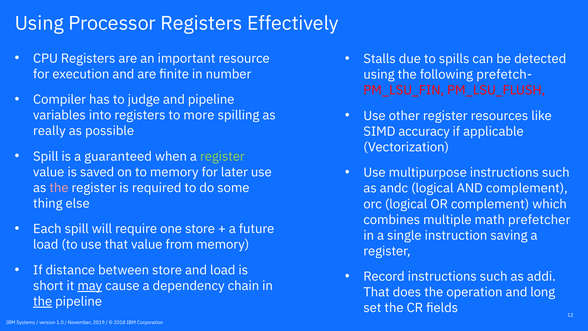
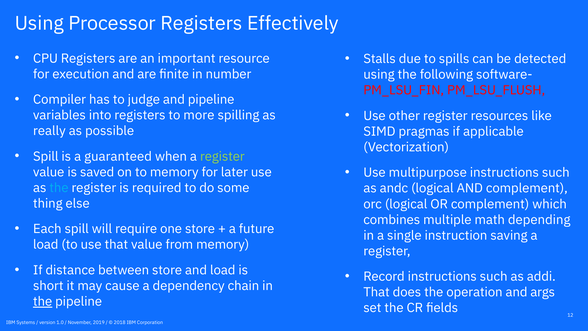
prefetch-: prefetch- -> software- (504, 75)
accuracy: accuracy -> pragmas (424, 131)
the colour: pink -> light blue (59, 188)
prefetcher: prefetcher -> depending (539, 220)
may underline: present -> none (90, 286)
long: long -> args (543, 292)
